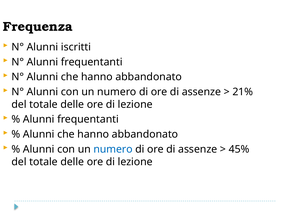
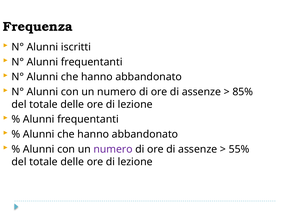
21%: 21% -> 85% (243, 92)
numero colour: blue -> purple (113, 150)
45%: 45% -> 55% (239, 150)
